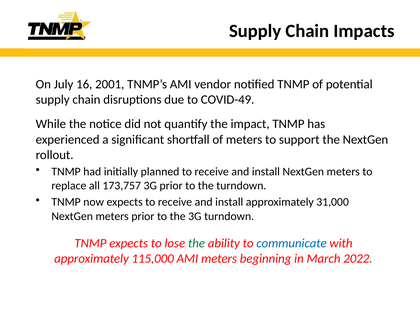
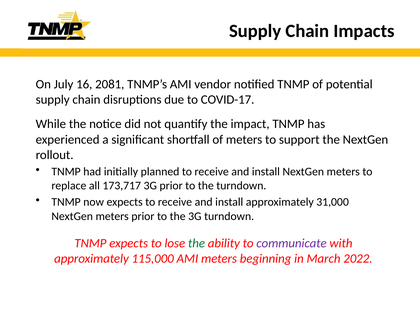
2001: 2001 -> 2081 (110, 84)
COVID-49: COVID-49 -> COVID-17 (228, 100)
173,757: 173,757 -> 173,717 (122, 186)
communicate colour: blue -> purple (292, 243)
